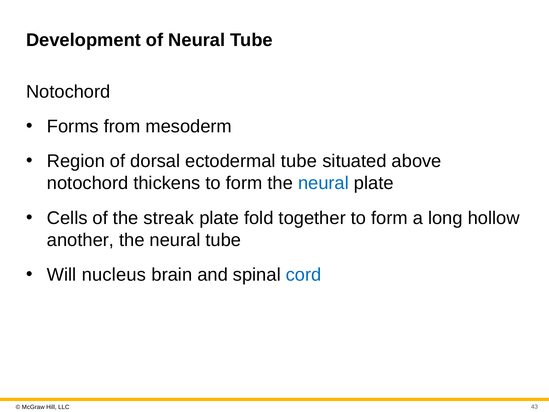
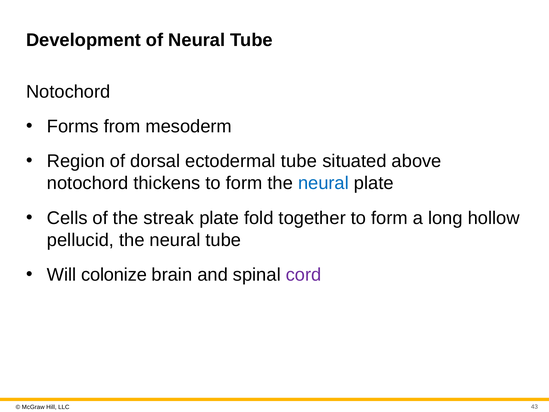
another: another -> pellucid (81, 240)
nucleus: nucleus -> colonize (114, 275)
cord colour: blue -> purple (304, 275)
